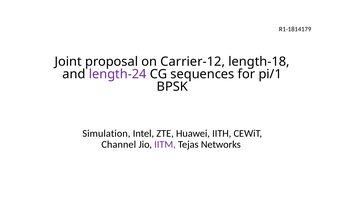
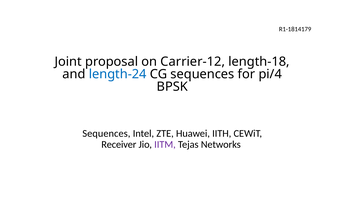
length-24 colour: purple -> blue (118, 74)
pi/1: pi/1 -> pi/4 (270, 74)
Simulation: Simulation -> Sequences (106, 133)
Channel: Channel -> Receiver (119, 145)
